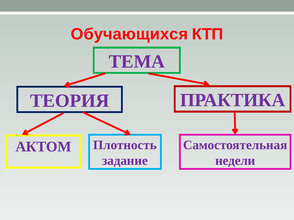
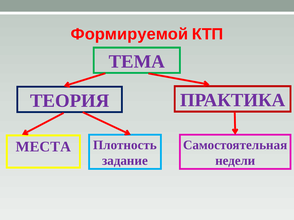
Обучающихся: Обучающихся -> Формируемой (129, 34)
АКТОМ: АКТОМ -> МЕСТА (43, 147)
